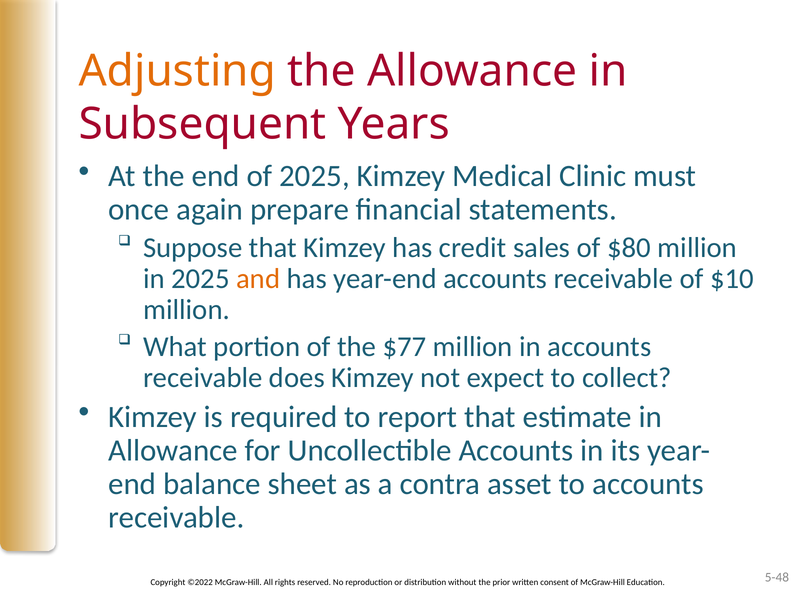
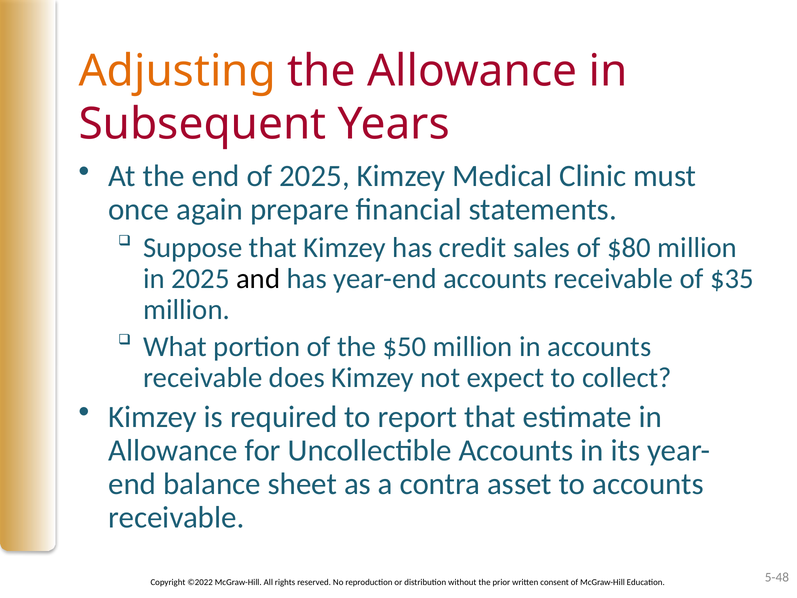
and colour: orange -> black (258, 279)
$10: $10 -> $35 (732, 279)
$77: $77 -> $50 (405, 347)
